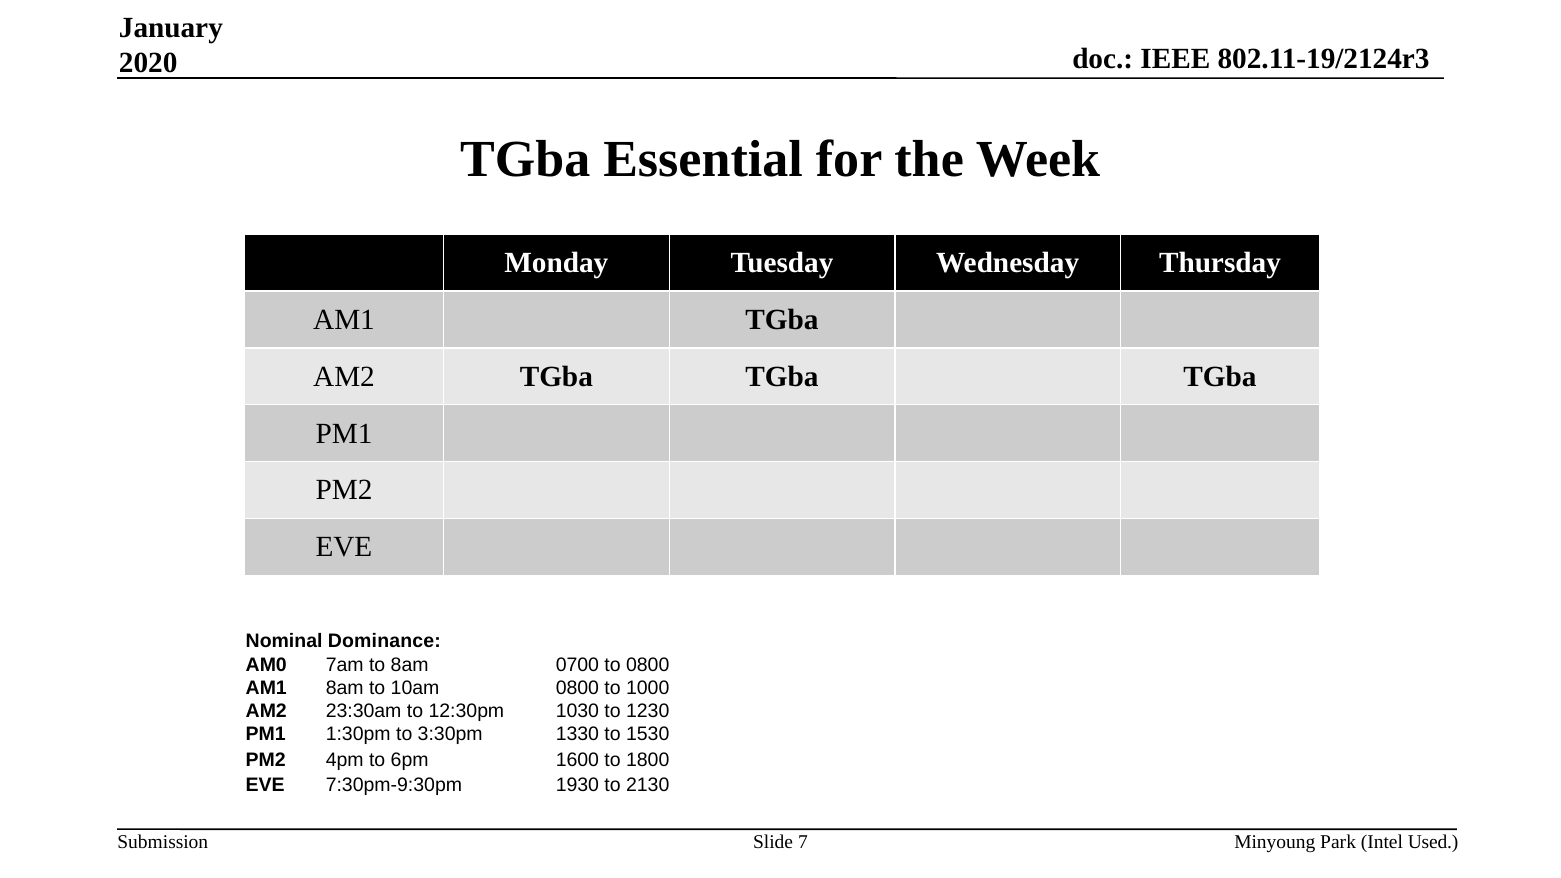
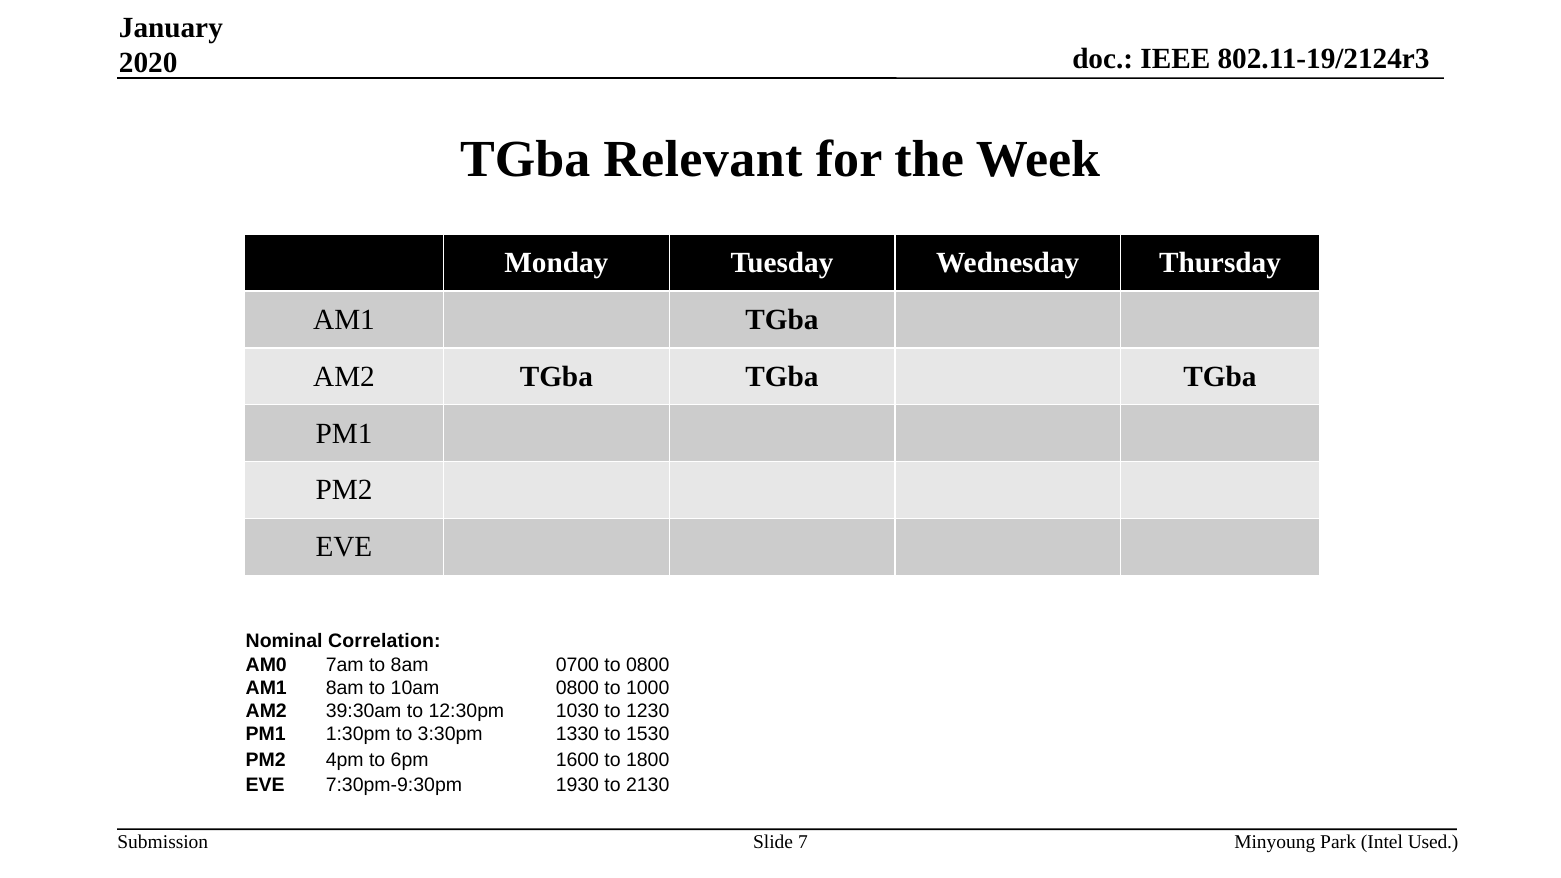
Essential: Essential -> Relevant (703, 160)
Dominance: Dominance -> Correlation (384, 641)
23:30am: 23:30am -> 39:30am (364, 711)
